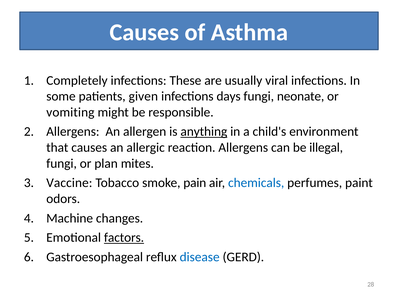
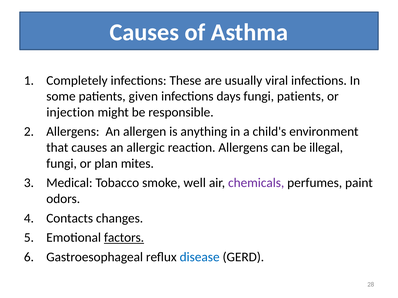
fungi neonate: neonate -> patients (301, 96)
vomiting: vomiting -> injection (70, 112)
anything underline: present -> none (204, 132)
Vaccine: Vaccine -> Medical (69, 183)
pain: pain -> well (195, 183)
chemicals colour: blue -> purple (256, 183)
Machine: Machine -> Contacts (70, 219)
